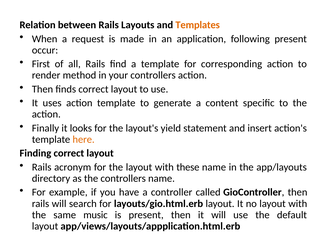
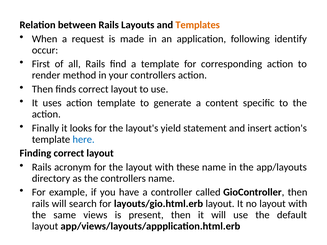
following present: present -> identify (291, 39)
here colour: orange -> blue (84, 140)
music: music -> views (95, 215)
